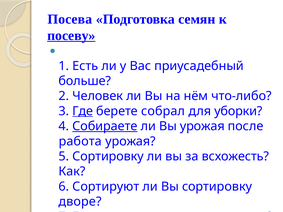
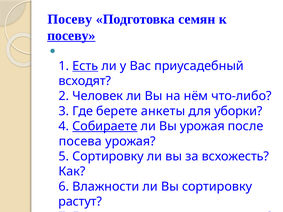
Посева: Посева -> Посеву (70, 19)
Есть underline: none -> present (85, 66)
больше: больше -> всходят (85, 81)
Где underline: present -> none (83, 111)
собрал: собрал -> анкеты (163, 111)
работа: работа -> посева (80, 141)
Сортируют: Сортируют -> Влажности (106, 187)
дворе: дворе -> растут (80, 202)
